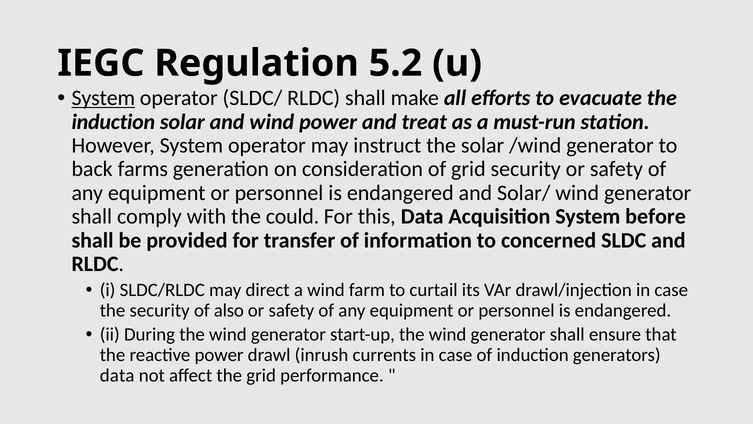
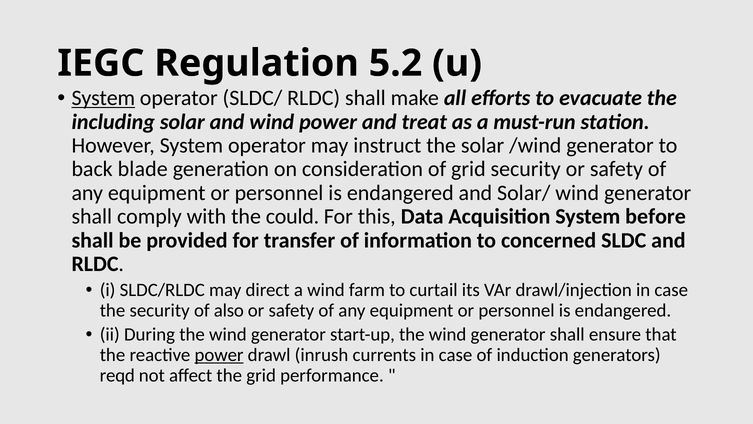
induction: induction -> including (113, 122)
farms: farms -> blade (143, 169)
power underline: none -> present (219, 355)
data: data -> reqd (117, 375)
